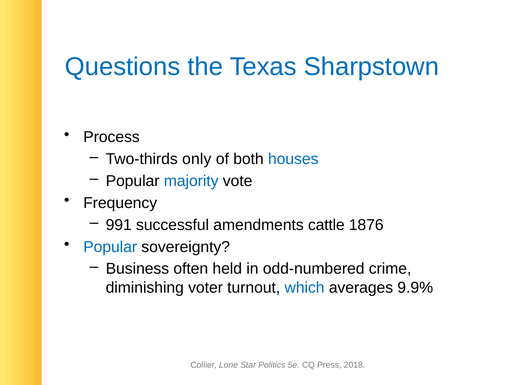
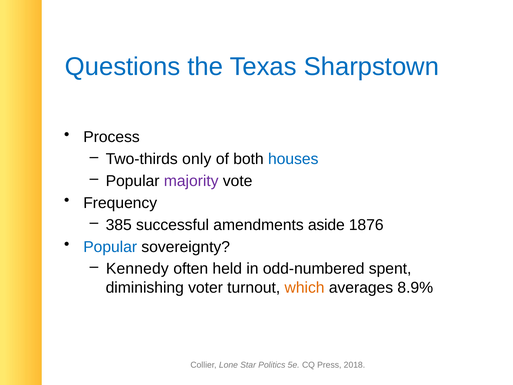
majority colour: blue -> purple (191, 181)
991: 991 -> 385 (119, 225)
cattle: cattle -> aside (326, 225)
Business: Business -> Kennedy (137, 269)
crime: crime -> spent (390, 269)
which colour: blue -> orange (305, 287)
9.9%: 9.9% -> 8.9% (415, 287)
